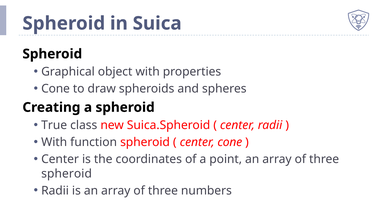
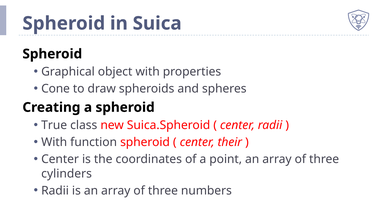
center cone: cone -> their (230, 142)
spheroid: spheroid -> cylinders (67, 174)
